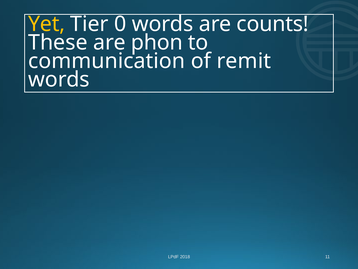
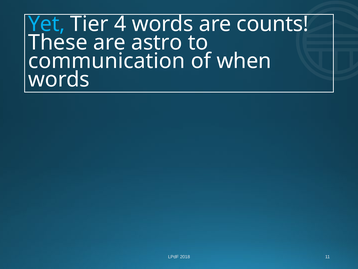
Yet colour: yellow -> light blue (47, 24)
0: 0 -> 4 (120, 24)
phon: phon -> astro (157, 42)
remit: remit -> when (244, 61)
